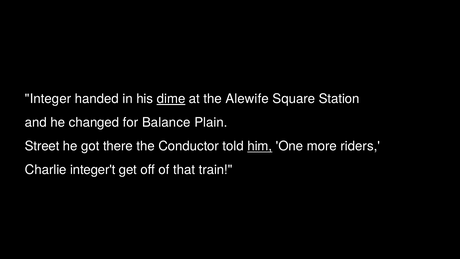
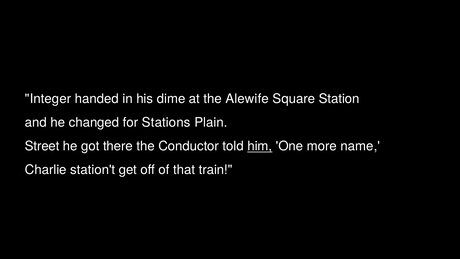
dime underline: present -> none (171, 99)
Balance: Balance -> Stations (166, 122)
riders: riders -> name (360, 146)
integer't: integer't -> station't (93, 170)
